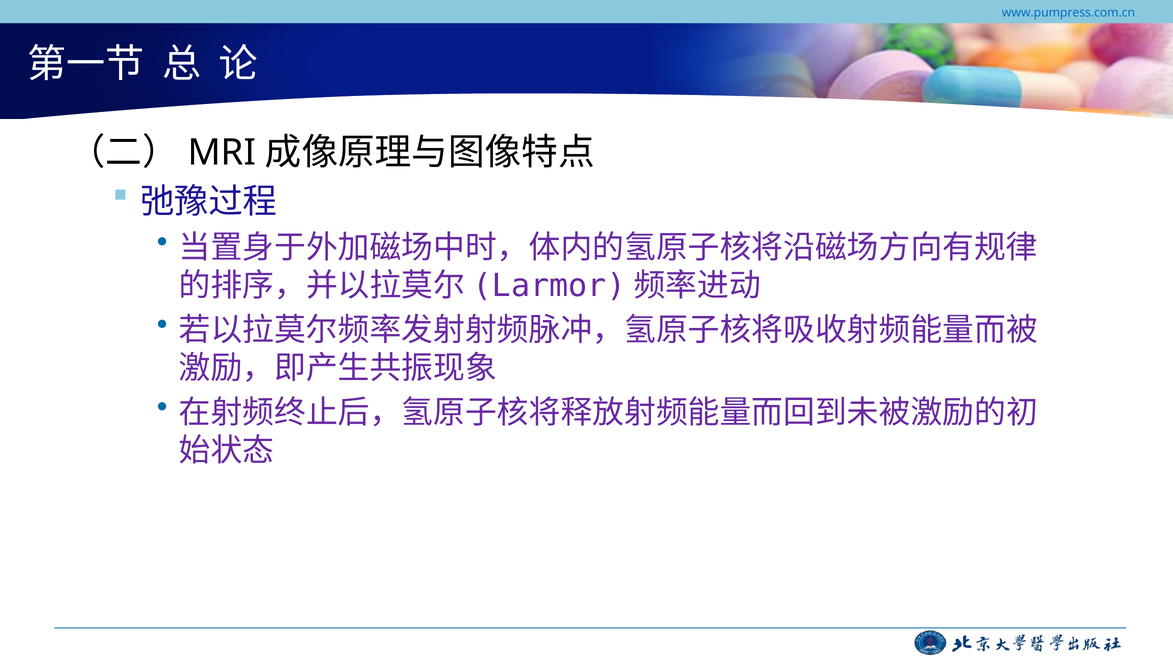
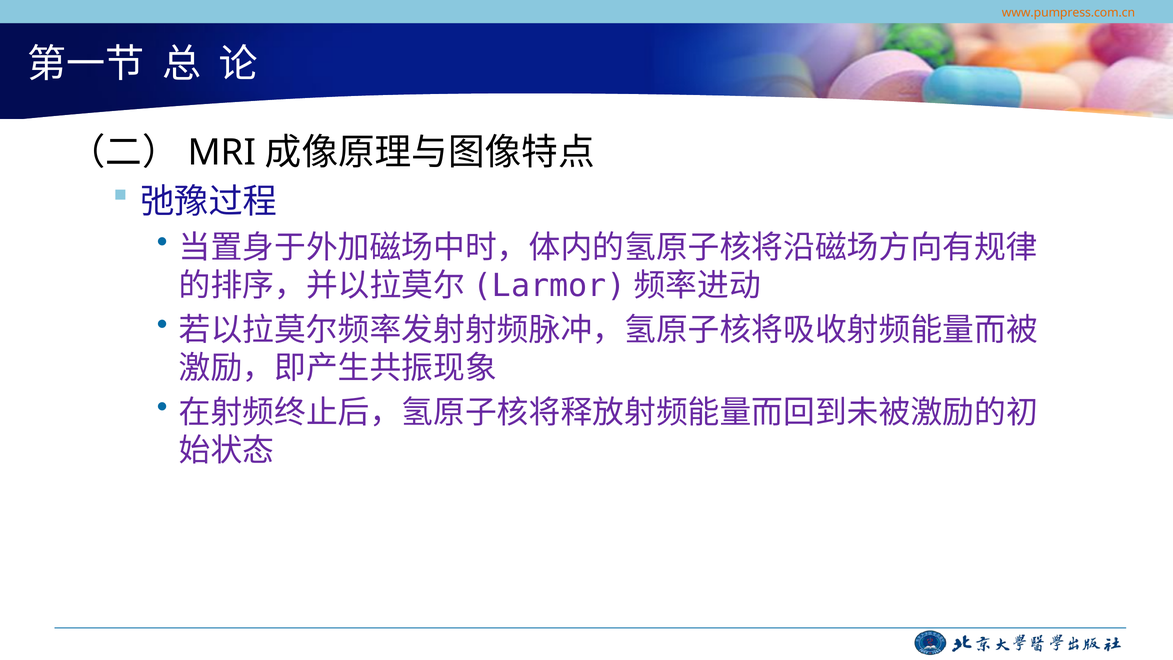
www.pumpress.com.cn colour: blue -> orange (1068, 13)
